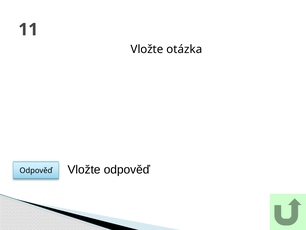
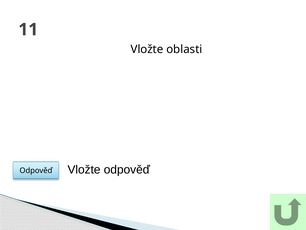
otázka: otázka -> oblasti (184, 49)
